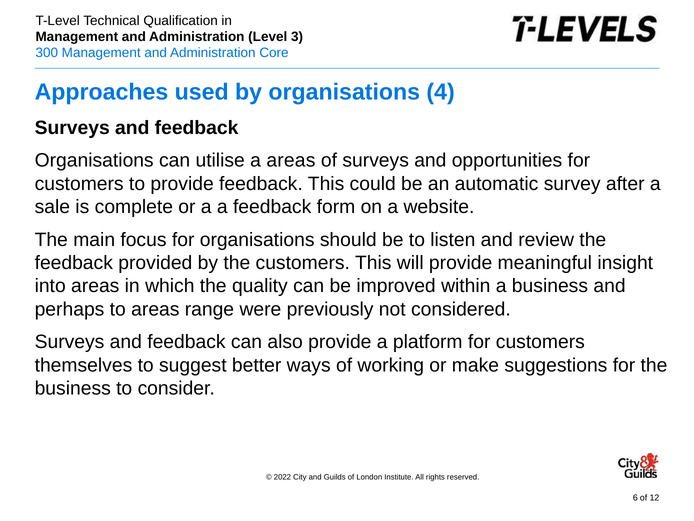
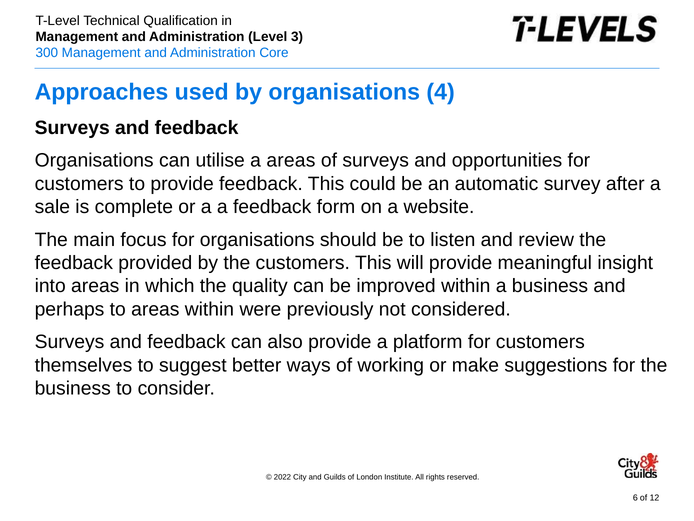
areas range: range -> within (209, 309)
